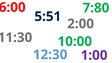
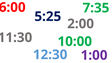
7:80: 7:80 -> 7:35 (96, 8)
5:51: 5:51 -> 5:25 (48, 17)
